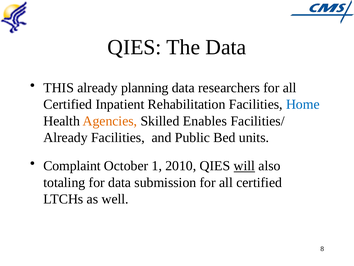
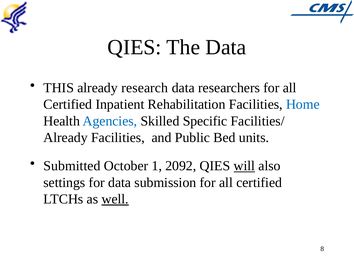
planning: planning -> research (145, 88)
Agencies colour: orange -> blue (110, 121)
Enables: Enables -> Specific (205, 121)
Complaint: Complaint -> Submitted (72, 166)
2010: 2010 -> 2092 (181, 166)
totaling: totaling -> settings (64, 182)
well underline: none -> present (115, 199)
